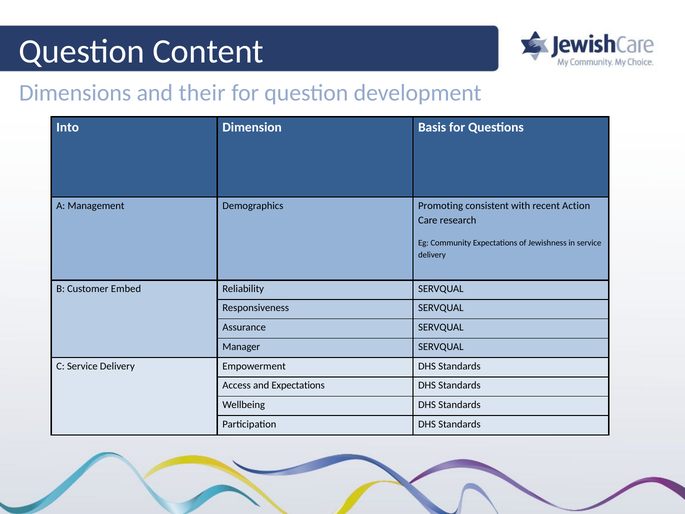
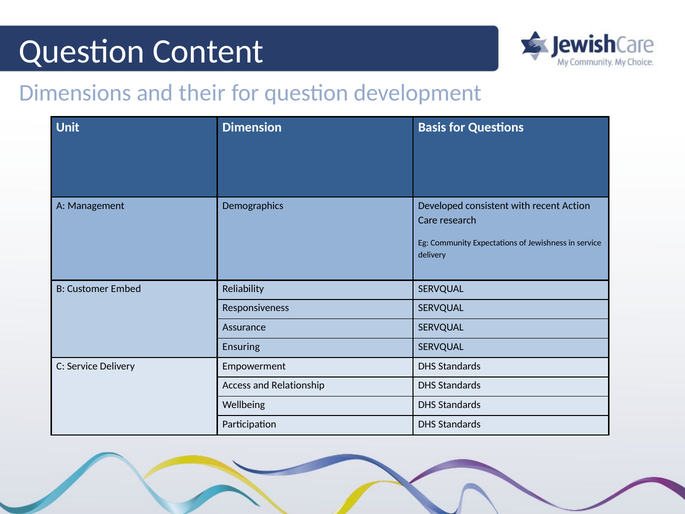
Into: Into -> Unit (68, 127)
Promoting: Promoting -> Developed (441, 205)
Manager: Manager -> Ensuring (241, 347)
and Expectations: Expectations -> Relationship (298, 385)
